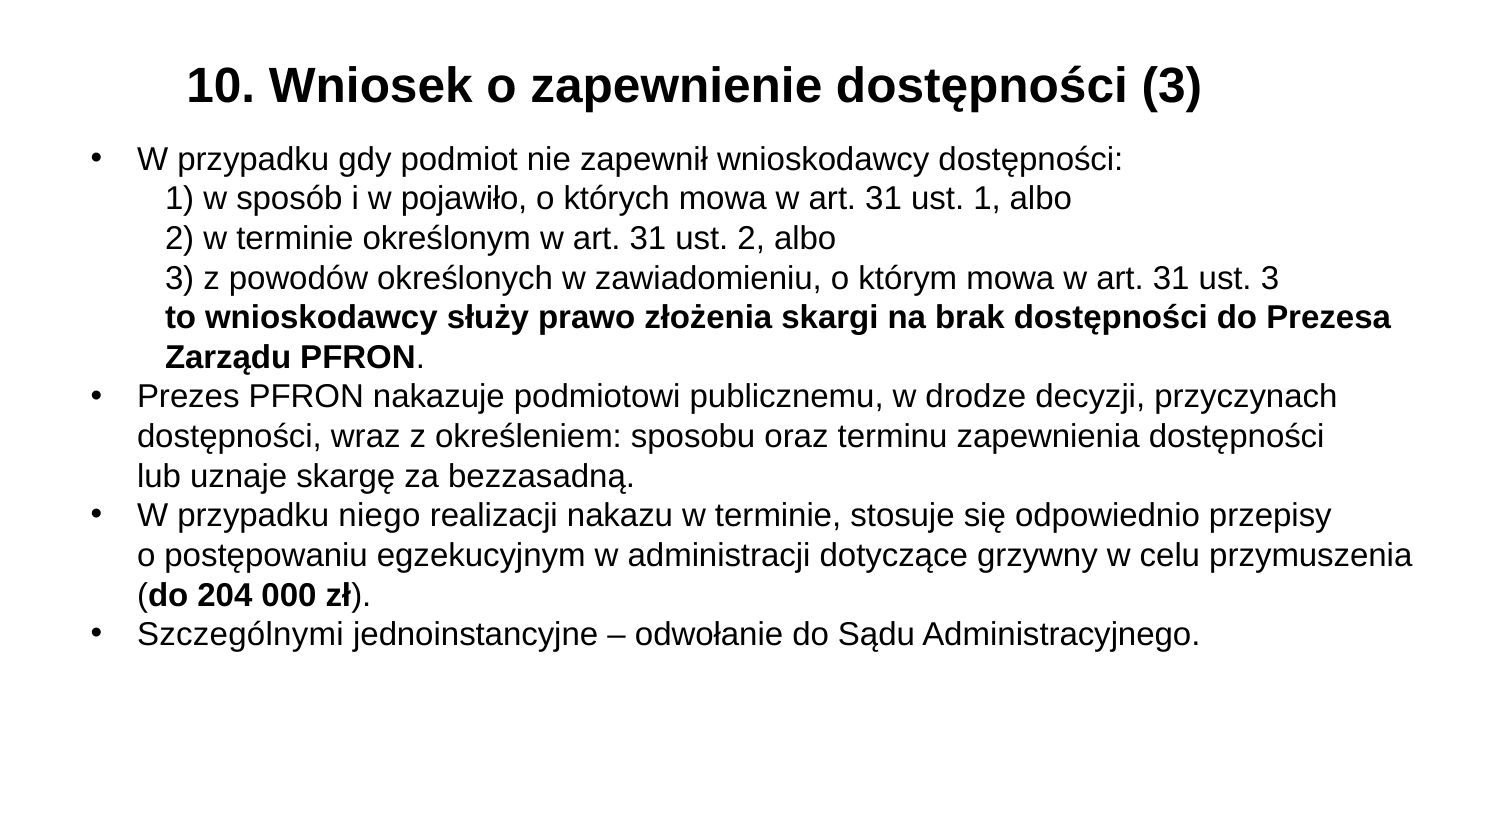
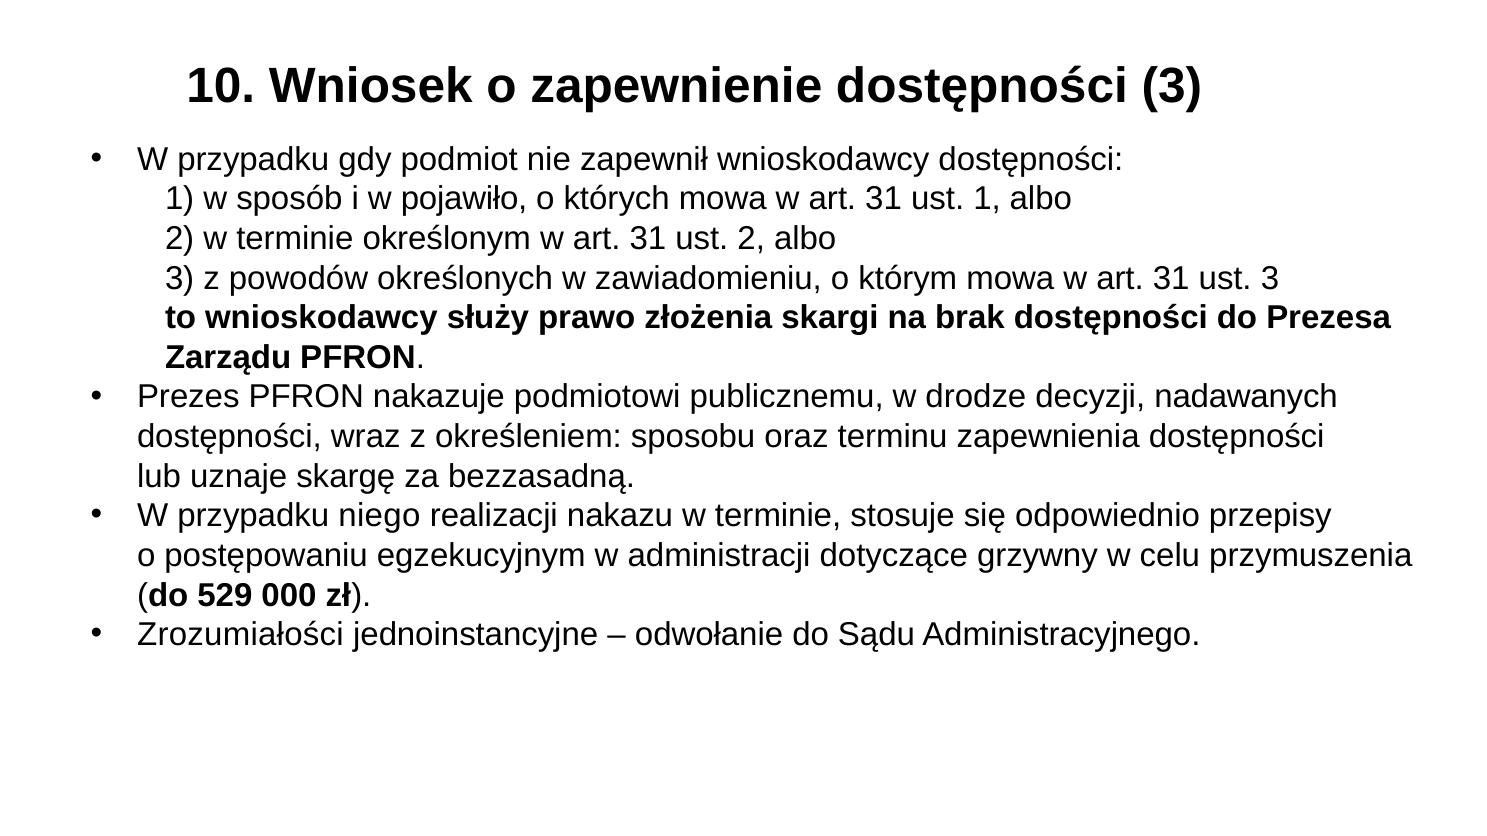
przyczynach: przyczynach -> nadawanych (1246, 397)
204: 204 -> 529 (225, 595)
Szczególnymi: Szczególnymi -> Zrozumiałości (240, 635)
